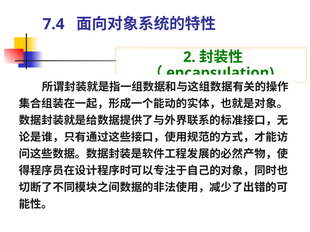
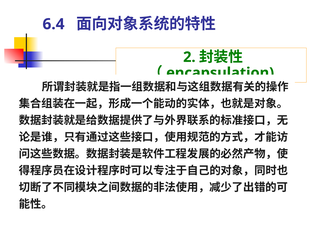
7.4: 7.4 -> 6.4 (54, 24)
